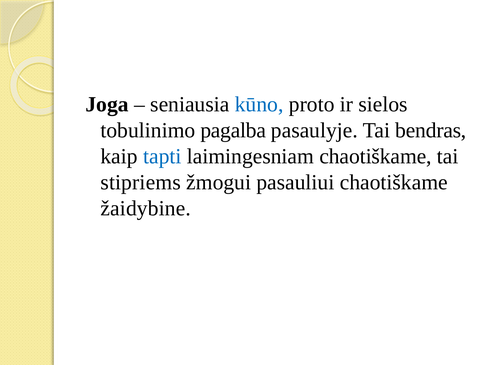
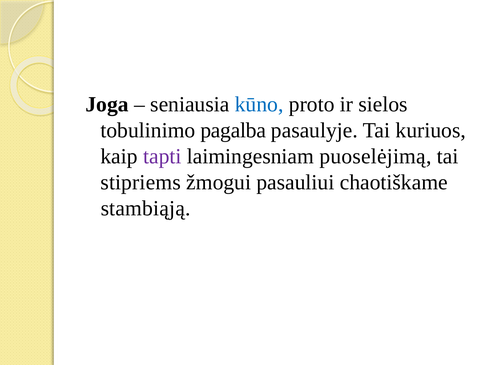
bendras: bendras -> kuriuos (431, 130)
tapti colour: blue -> purple (162, 156)
laimingesniam chaotiškame: chaotiškame -> puoselėjimą (375, 156)
žaidybine: žaidybine -> stambiąją (146, 208)
